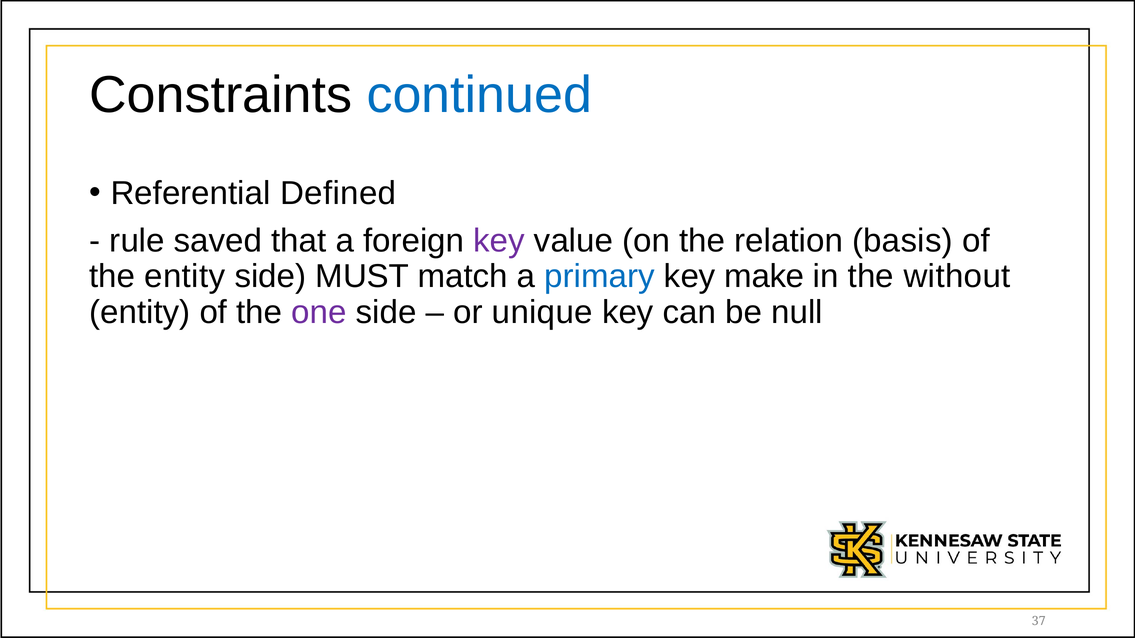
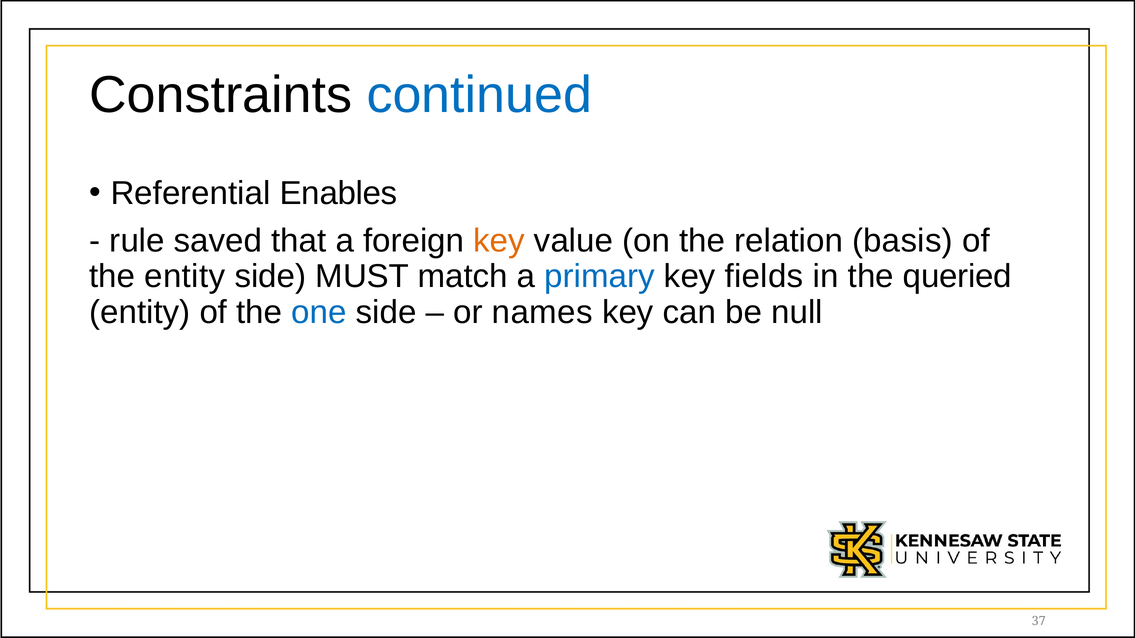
Defined: Defined -> Enables (339, 193)
key colour: purple -> orange (499, 241)
make: make -> fields (764, 277)
without: without -> queried (957, 277)
one colour: purple -> blue (319, 312)
unique: unique -> names (542, 312)
